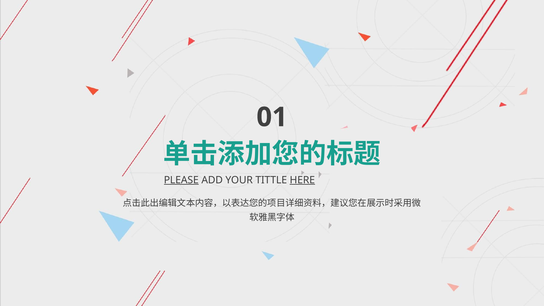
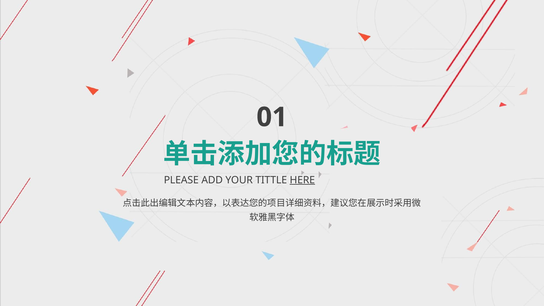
PLEASE underline: present -> none (181, 180)
